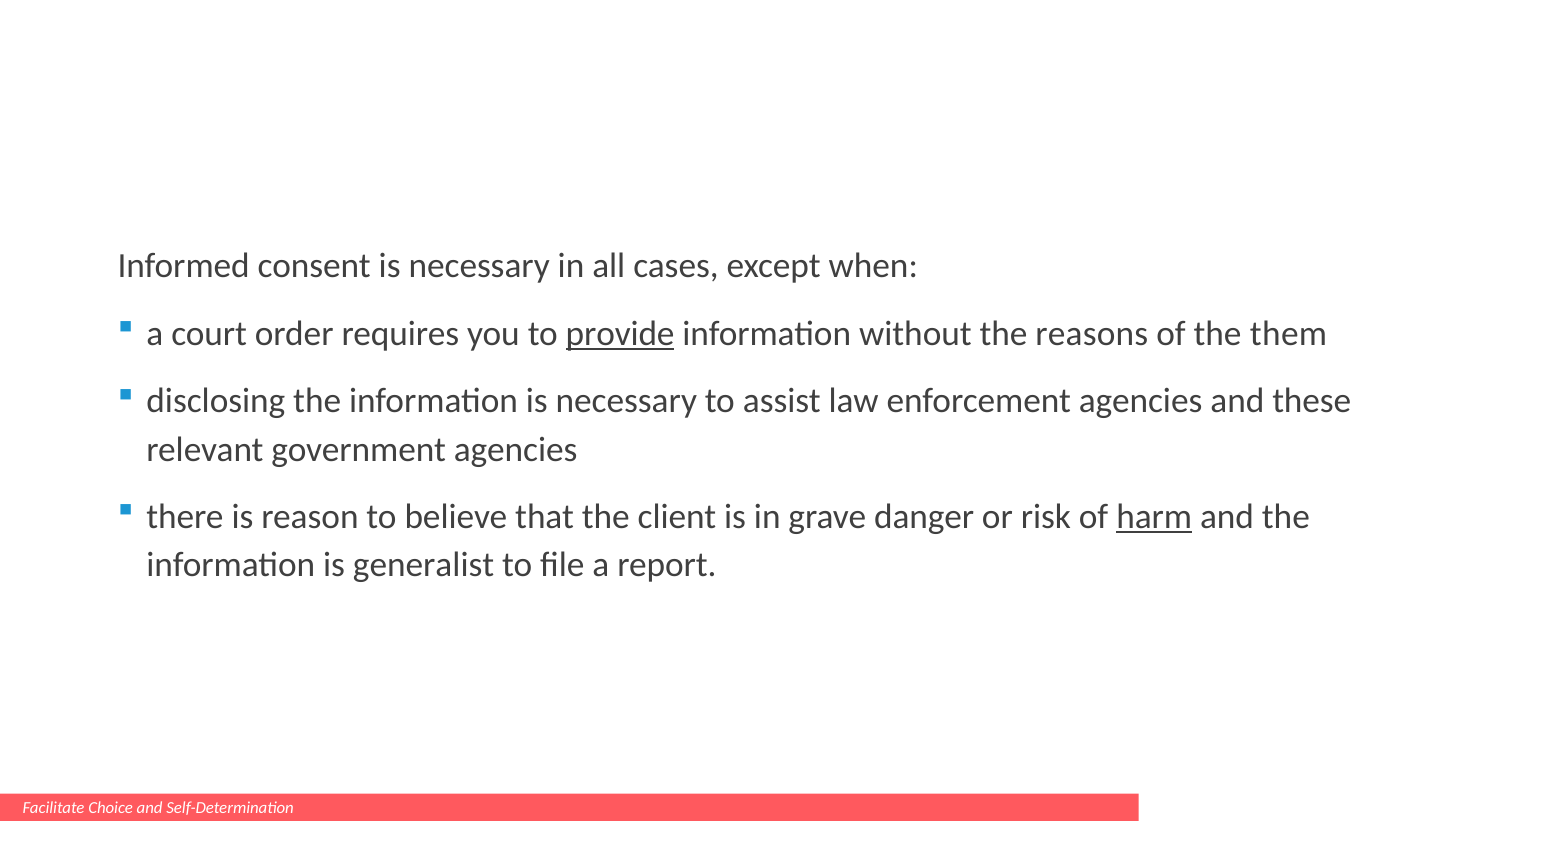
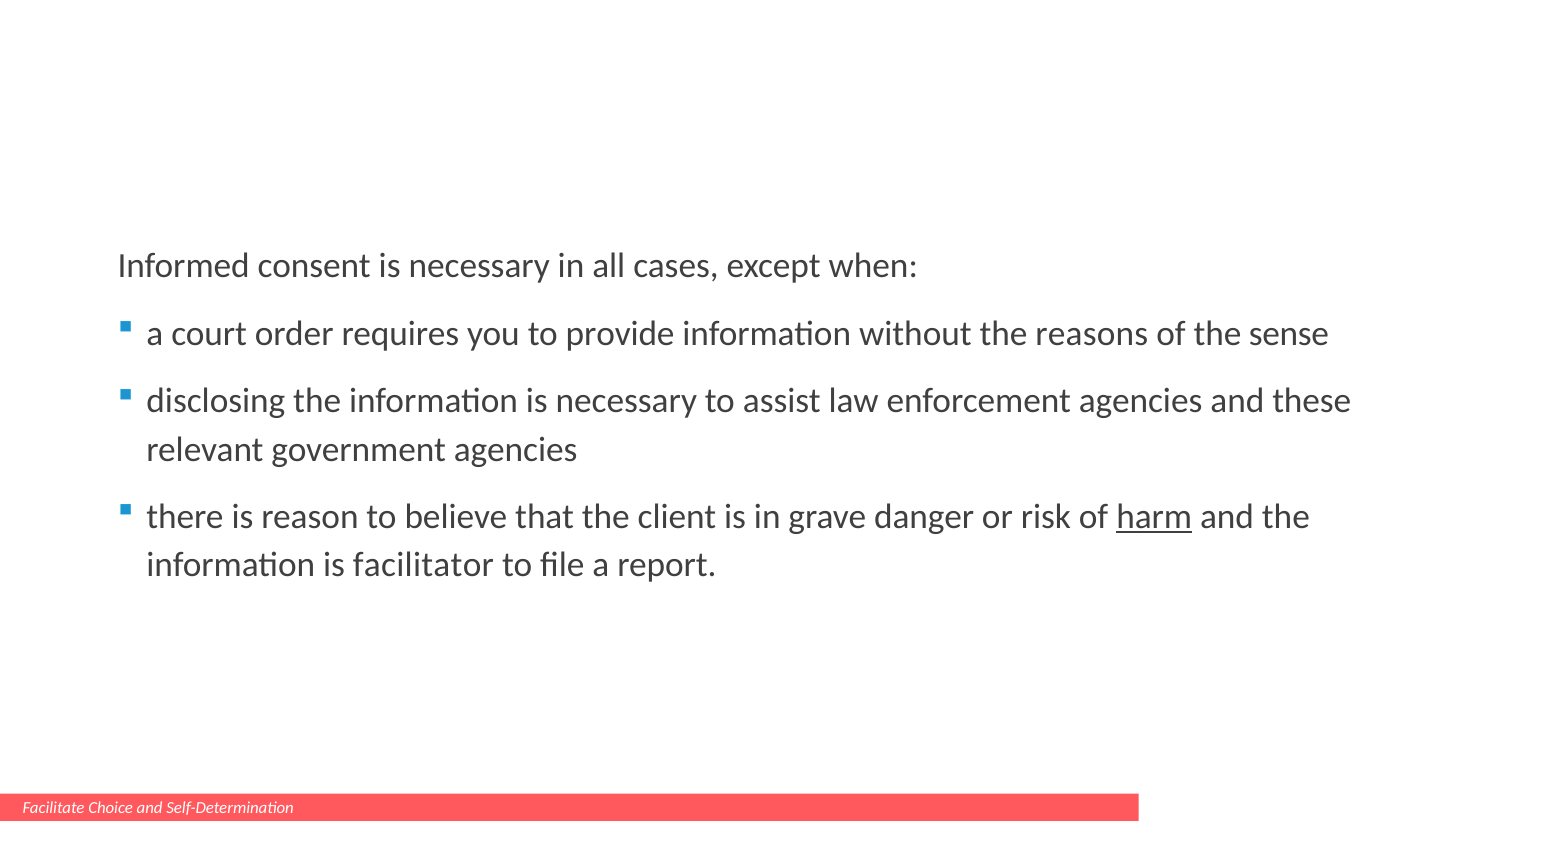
provide underline: present -> none (620, 334)
them: them -> sense (1289, 334)
generalist: generalist -> facilitator (423, 565)
